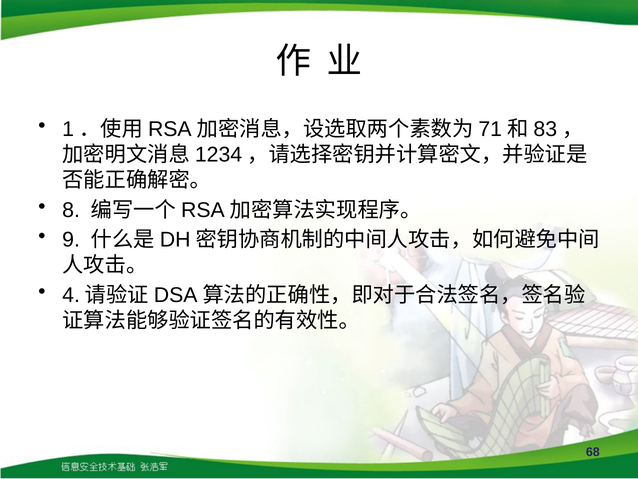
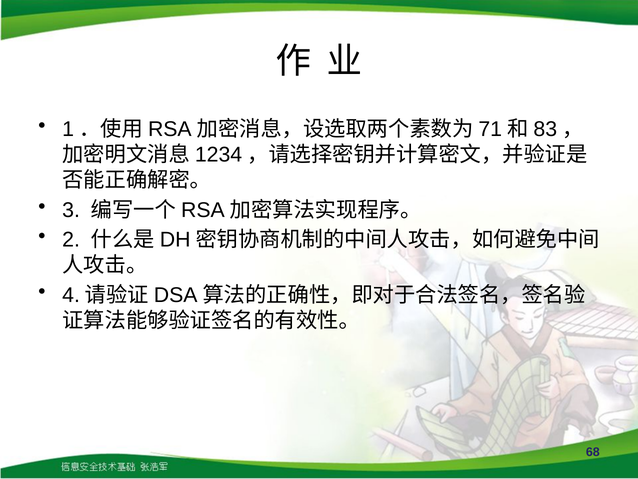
8: 8 -> 3 (71, 210)
9: 9 -> 2 (71, 240)
